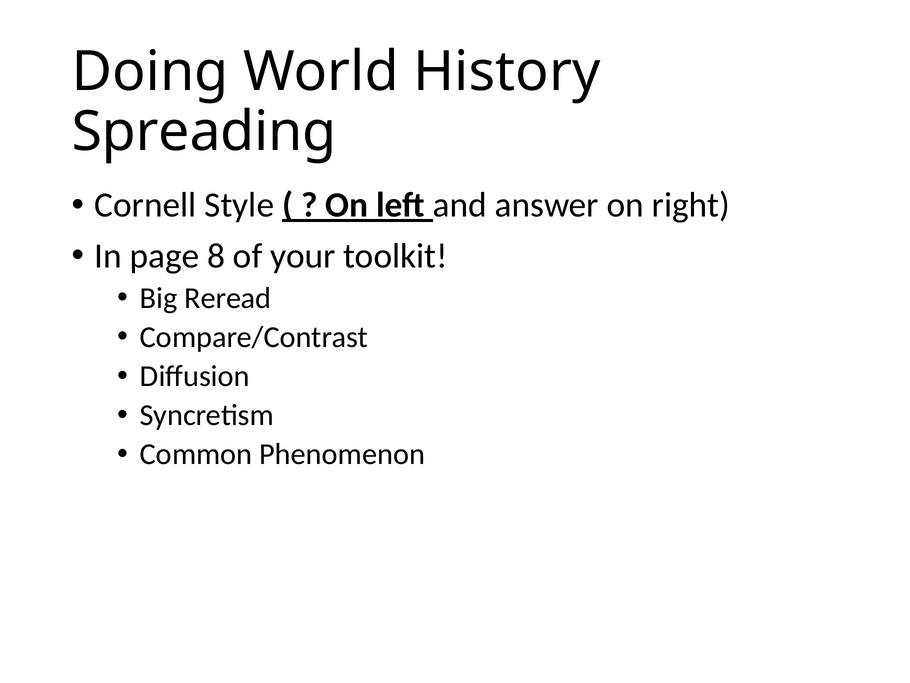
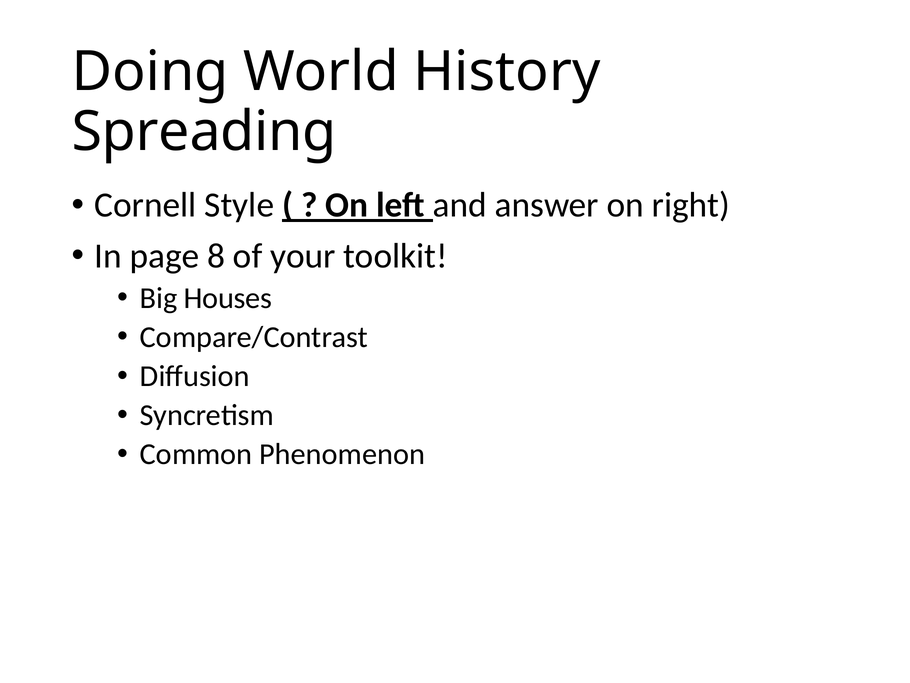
Reread: Reread -> Houses (228, 298)
